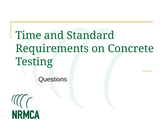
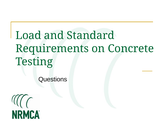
Time: Time -> Load (28, 35)
